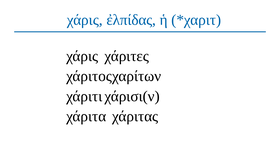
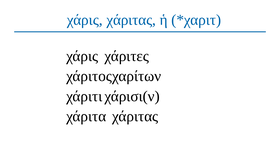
χάρις ἐλπίδας: ἐλπίδας -> χάριτας (131, 20)
